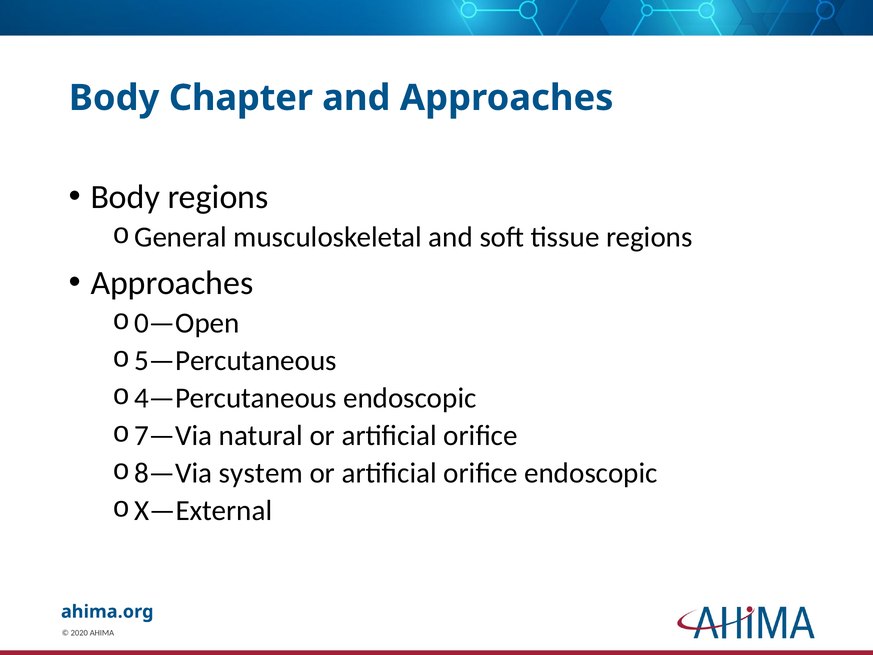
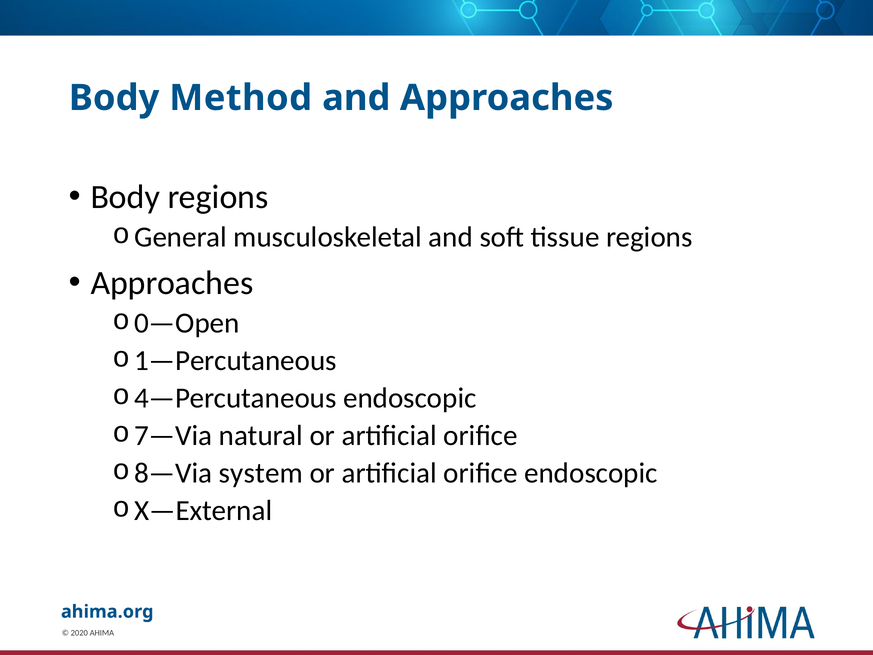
Chapter: Chapter -> Method (241, 98)
5—Percutaneous: 5—Percutaneous -> 1—Percutaneous (235, 361)
